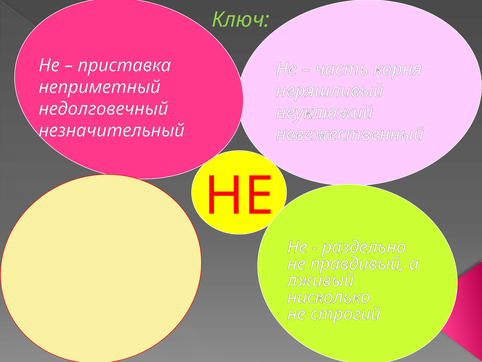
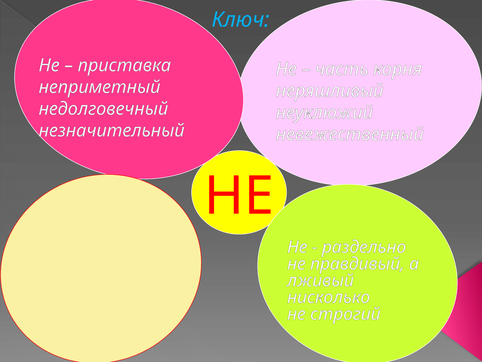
Ключ colour: light green -> light blue (241, 20)
